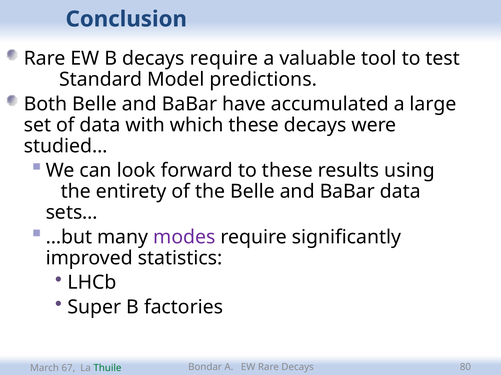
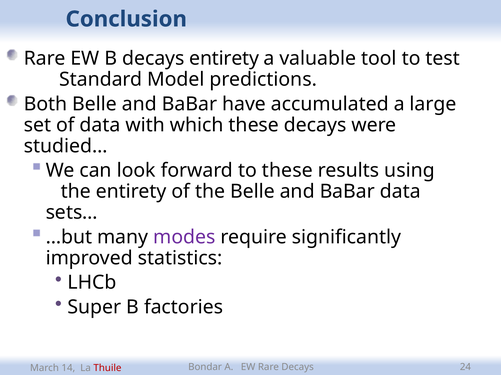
decays require: require -> entirety (224, 59)
80: 80 -> 24 (465, 368)
67: 67 -> 14 (68, 369)
Thuile colour: green -> red (107, 369)
